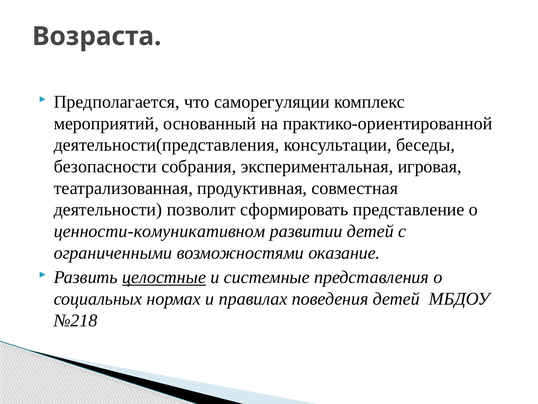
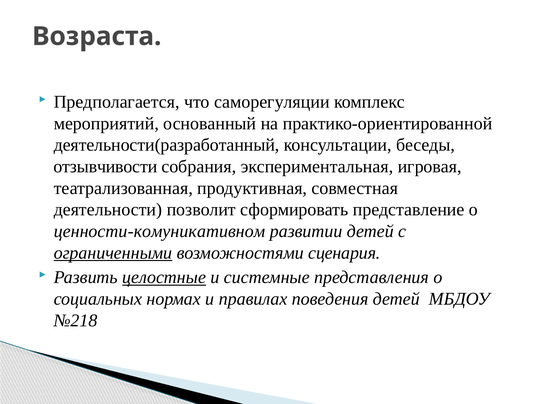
деятельности(представления: деятельности(представления -> деятельности(разработанный (167, 145)
безопасности: безопасности -> отзывчивости (105, 166)
ограниченными underline: none -> present (113, 252)
оказание: оказание -> сценария (344, 252)
